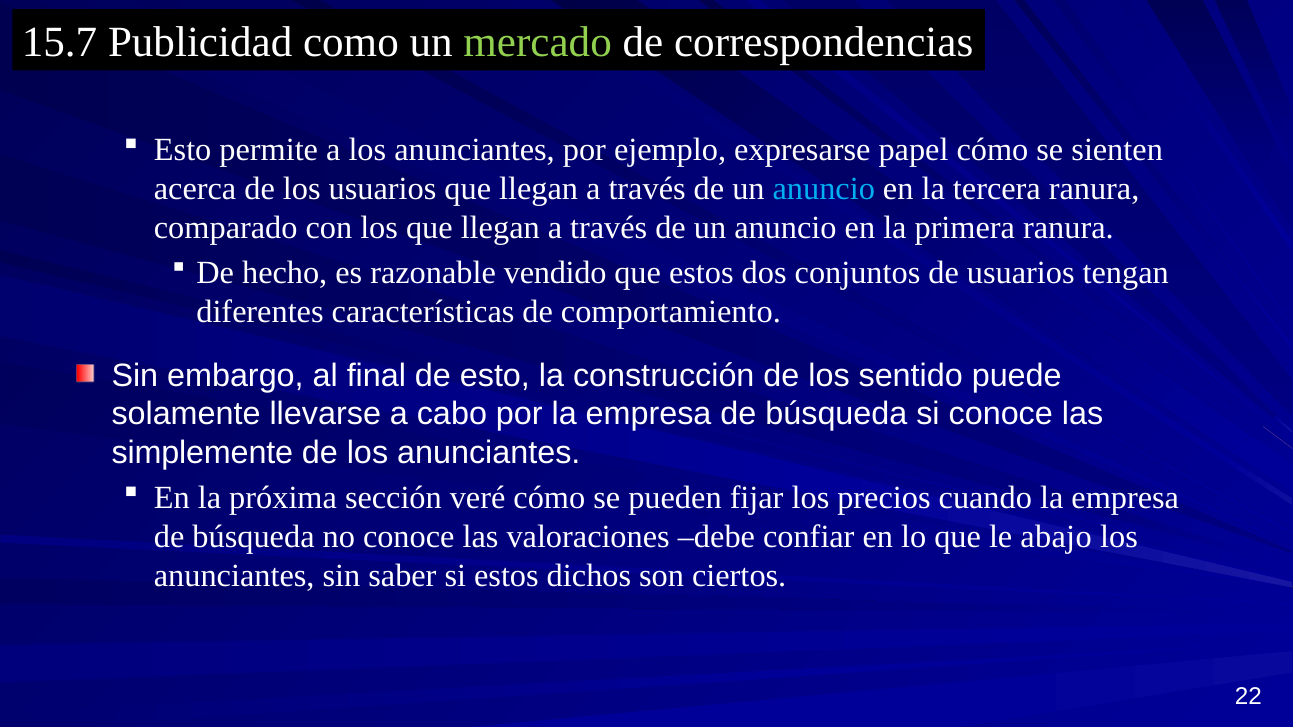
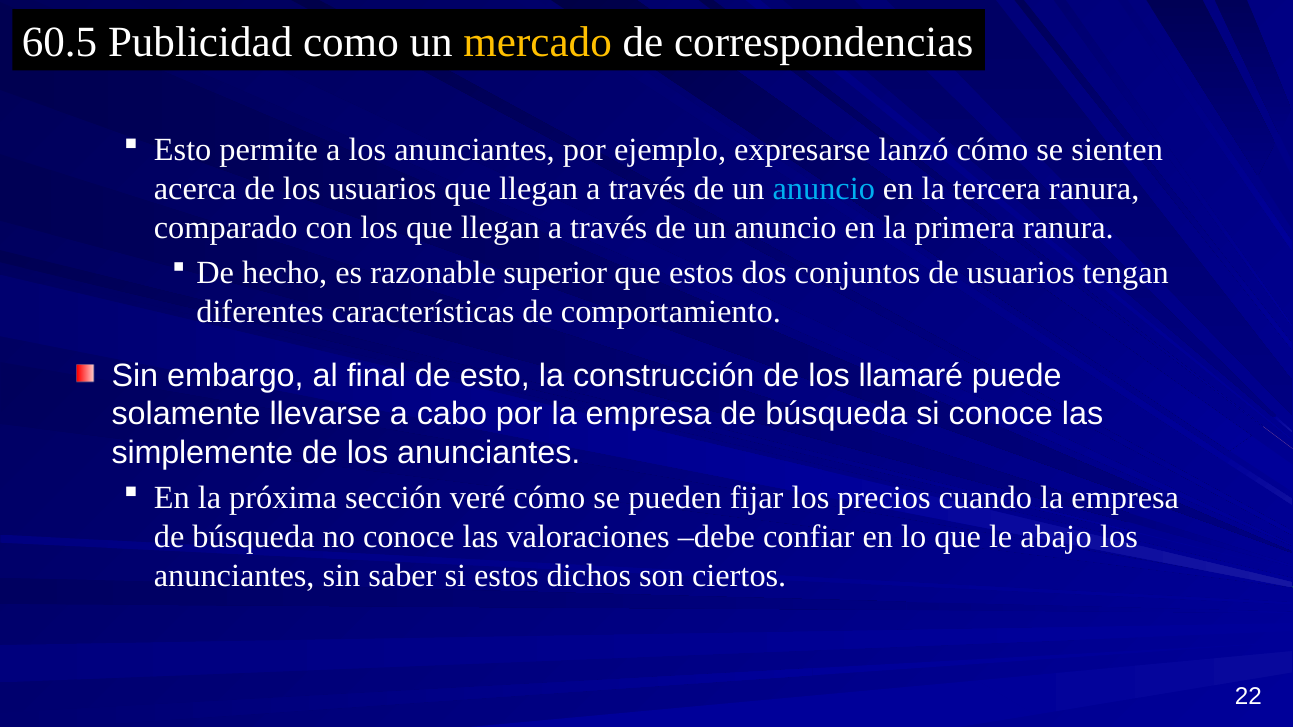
15.7: 15.7 -> 60.5 (60, 43)
mercado colour: light green -> yellow (538, 43)
papel: papel -> lanzó (914, 150)
vendido: vendido -> superior (555, 273)
sentido: sentido -> llamaré (911, 376)
